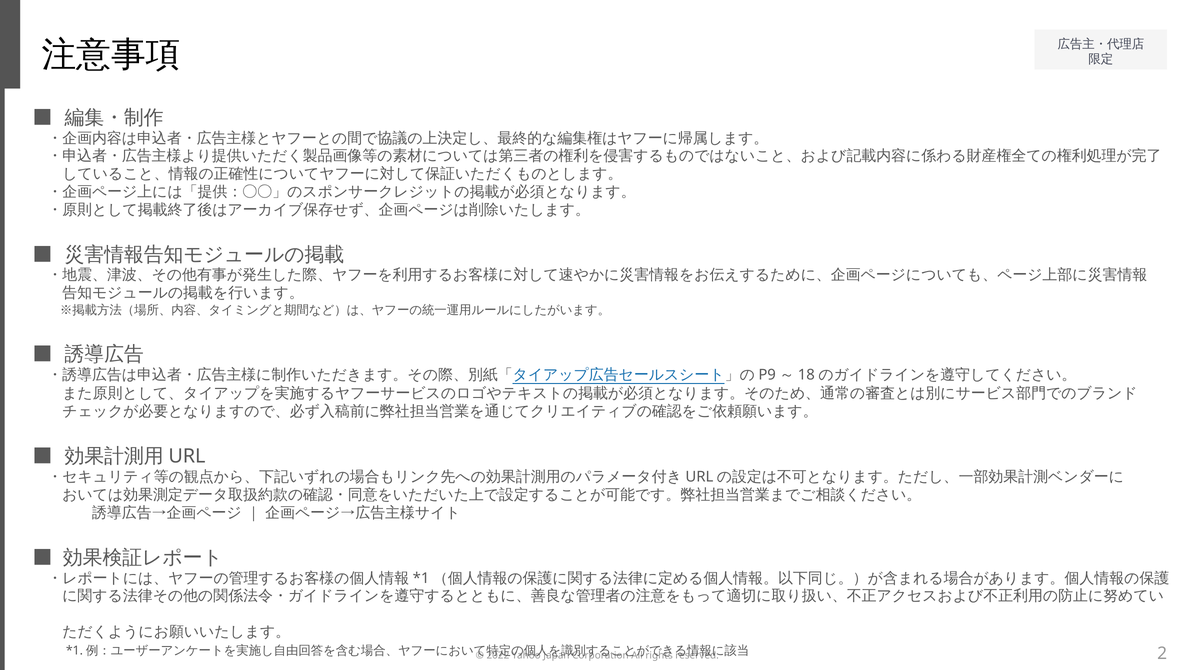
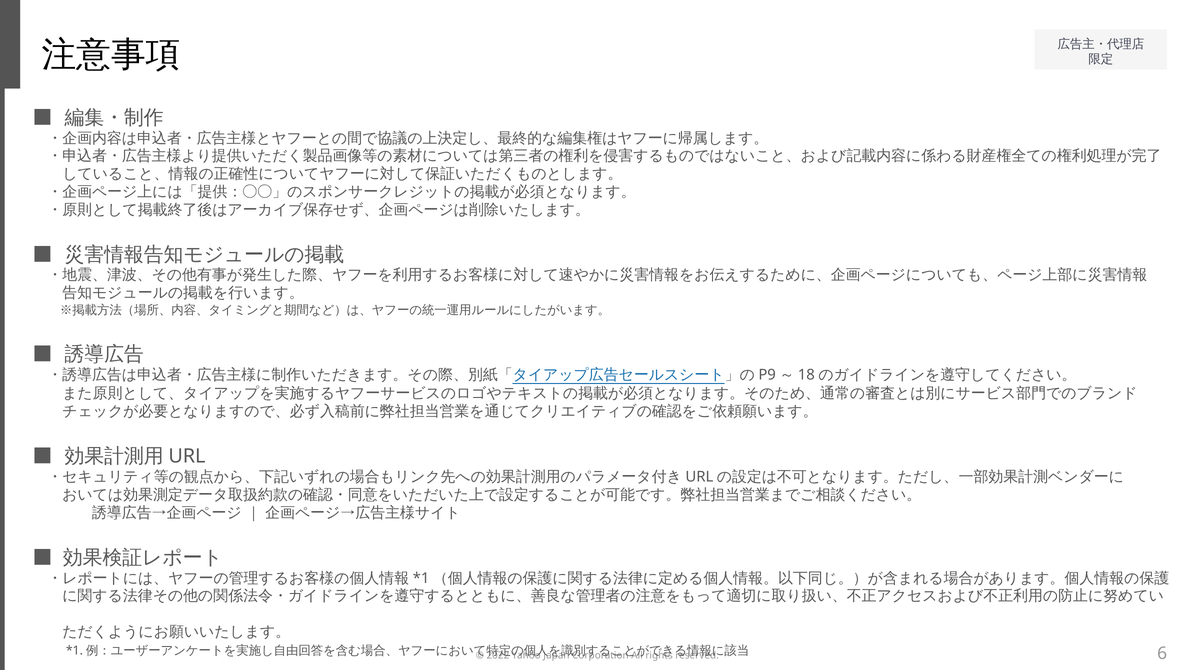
2: 2 -> 6 (1162, 654)
